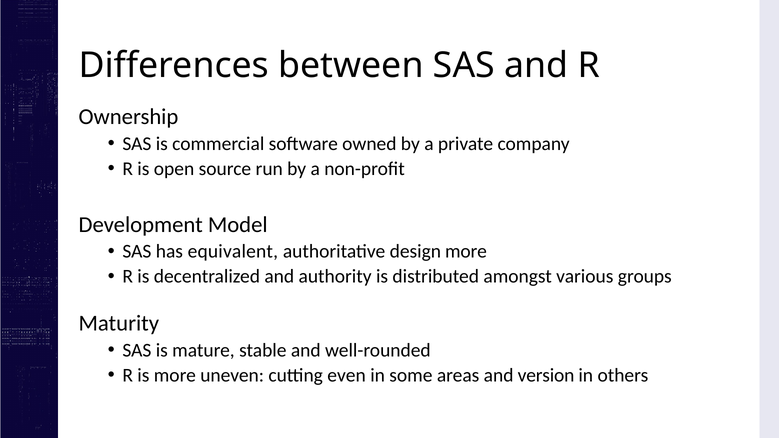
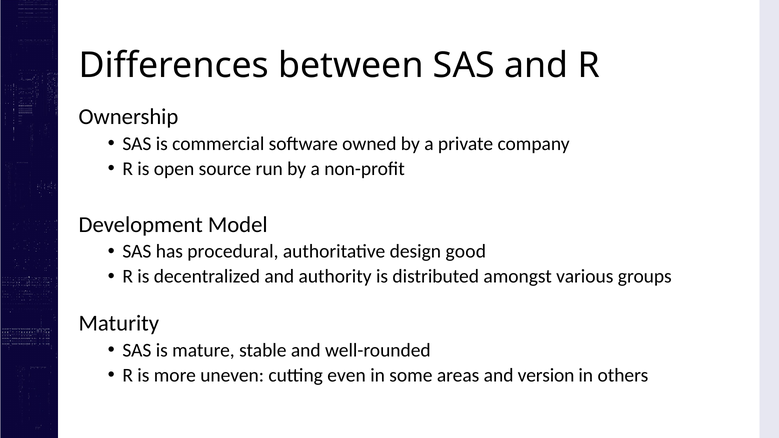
equivalent: equivalent -> procedural (233, 252)
design more: more -> good (466, 252)
